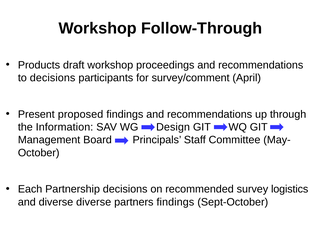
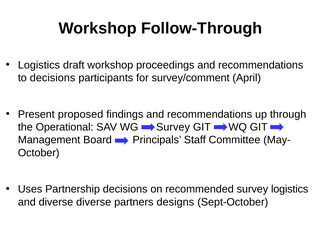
Products: Products -> Logistics (39, 65)
Information: Information -> Operational (65, 127)
WG Design: Design -> Survey (173, 127)
Each: Each -> Uses (30, 189)
partners findings: findings -> designs (175, 202)
